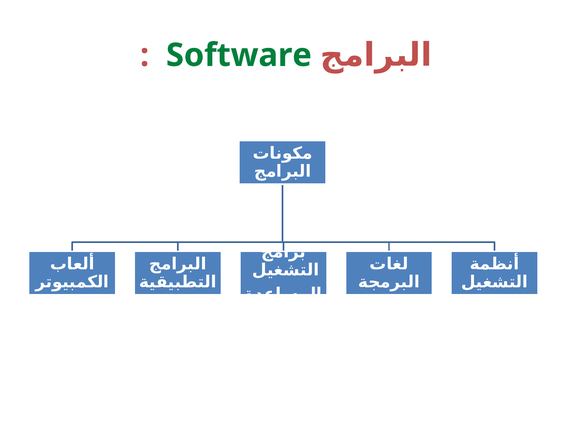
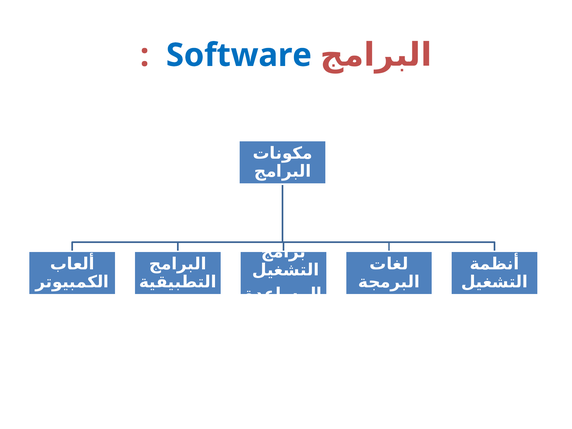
Software colour: green -> blue (239, 55)
